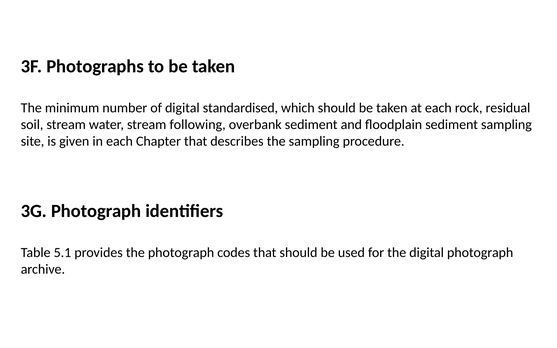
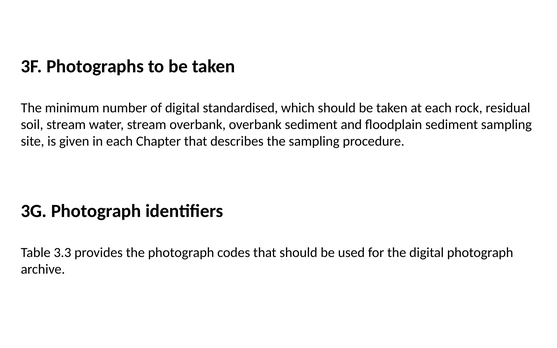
stream following: following -> overbank (198, 125)
5.1: 5.1 -> 3.3 (62, 253)
